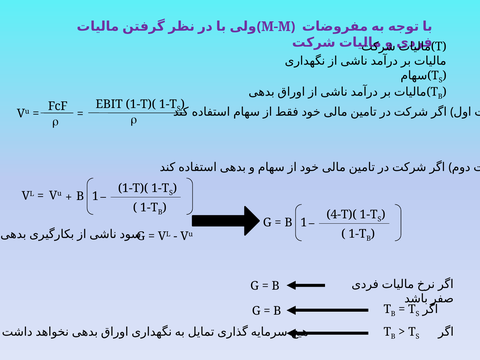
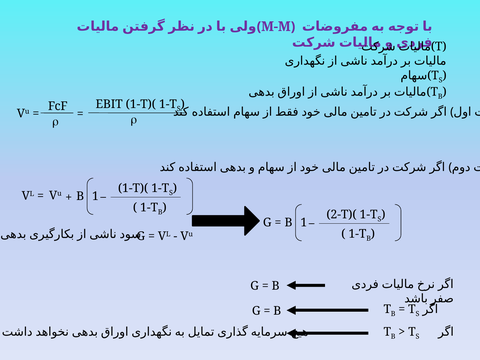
4-T)(: 4-T)( -> 2-T)( (342, 215)
